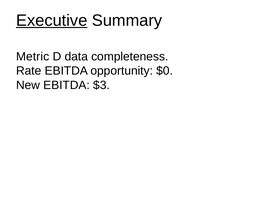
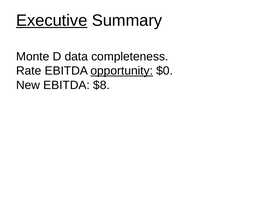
Metric: Metric -> Monte (33, 56)
opportunity underline: none -> present (122, 71)
$3: $3 -> $8 (101, 85)
